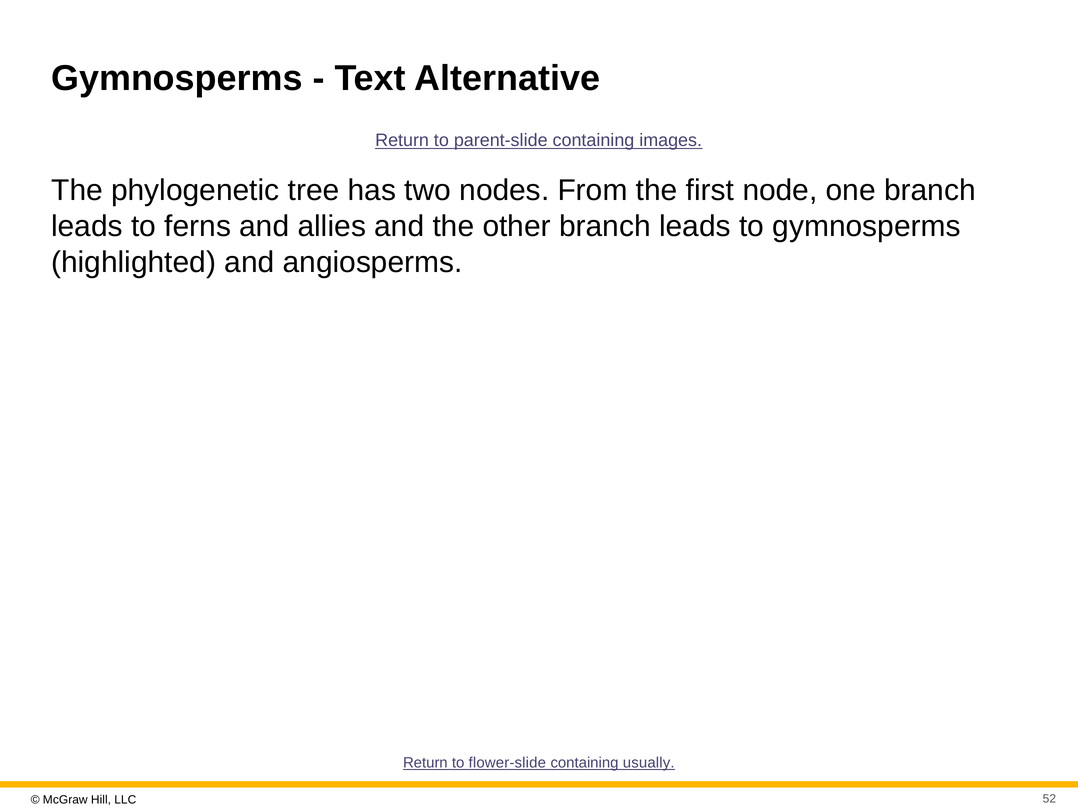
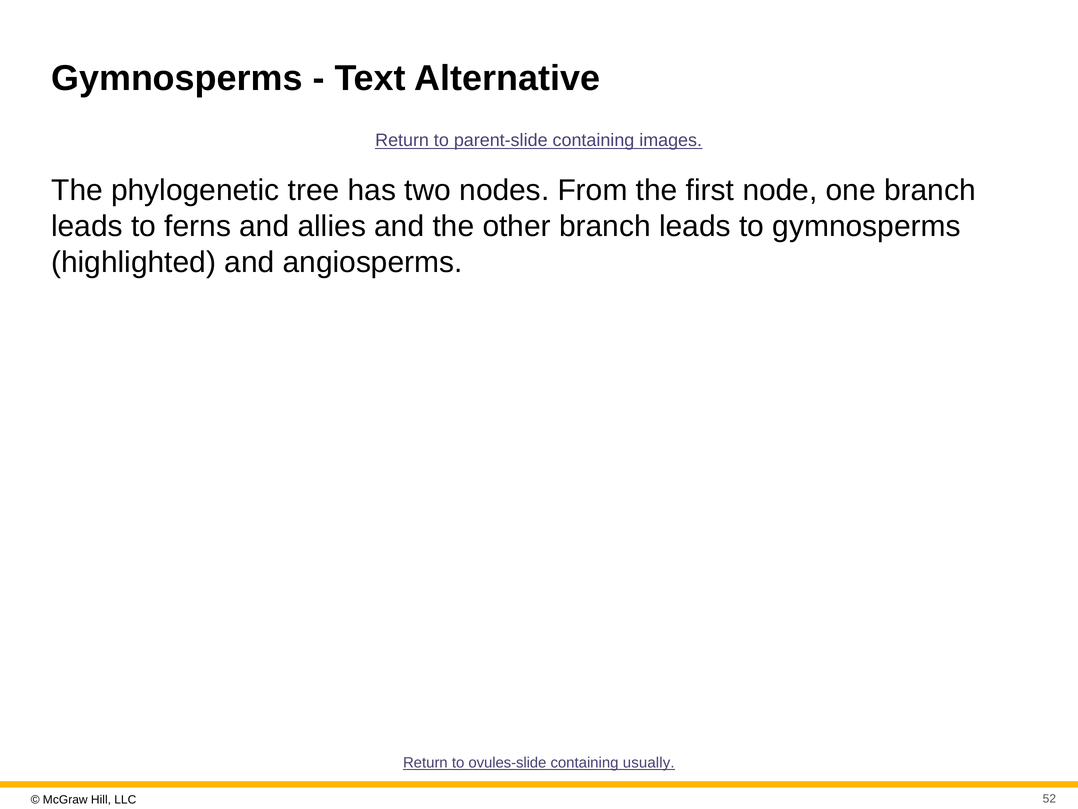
flower-slide: flower-slide -> ovules-slide (507, 763)
